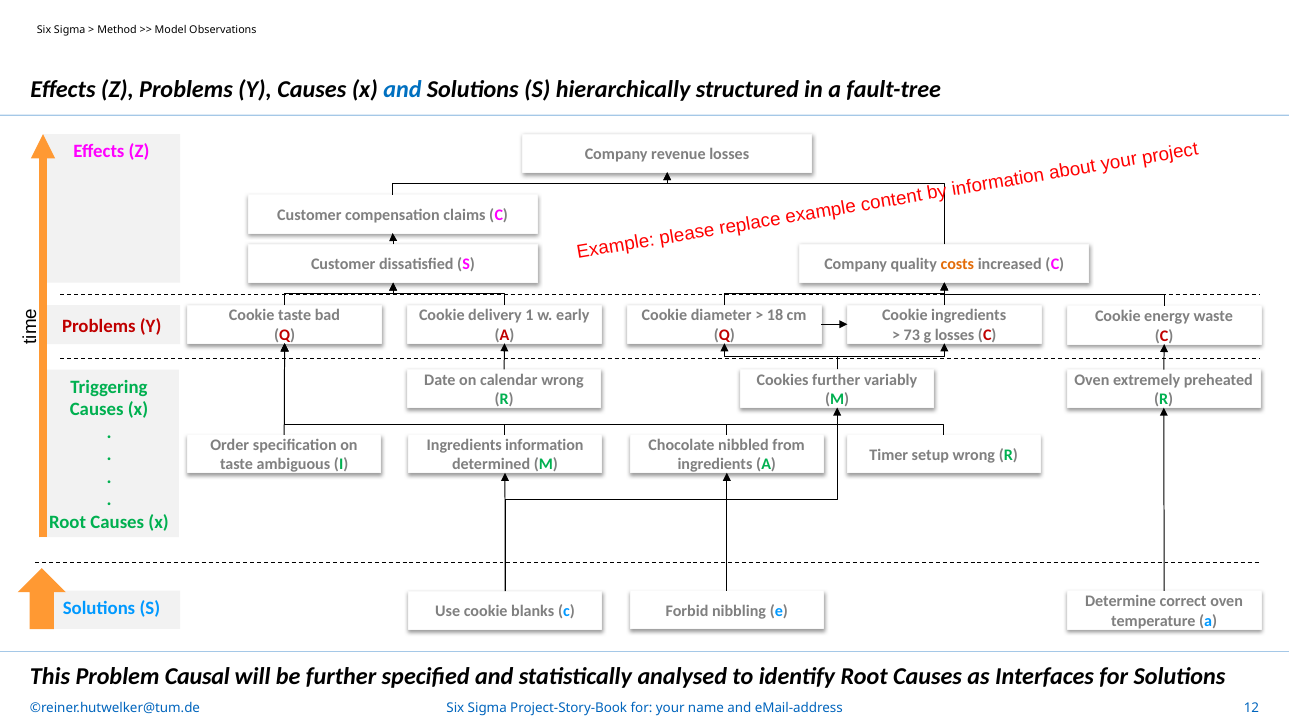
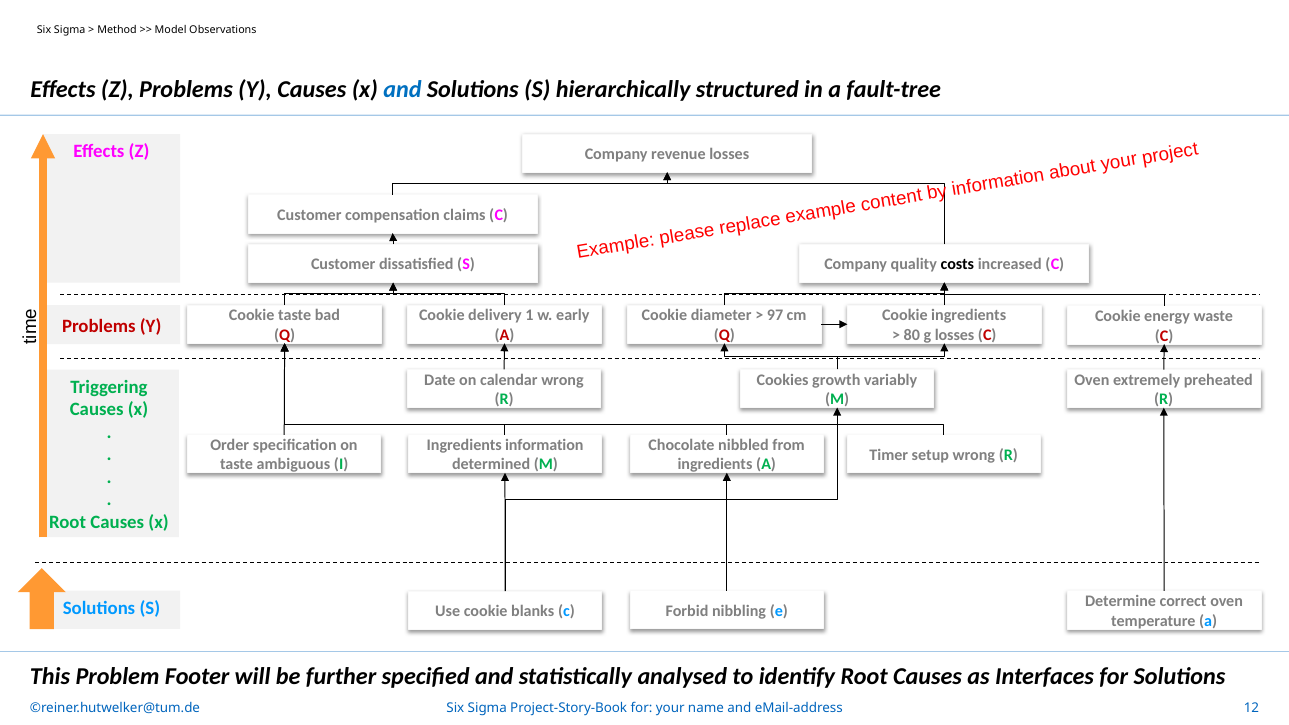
costs colour: orange -> black (957, 265)
18: 18 -> 97 (775, 316)
73: 73 -> 80 (912, 335)
Cookies further: further -> growth (836, 380)
Causal: Causal -> Footer (197, 677)
